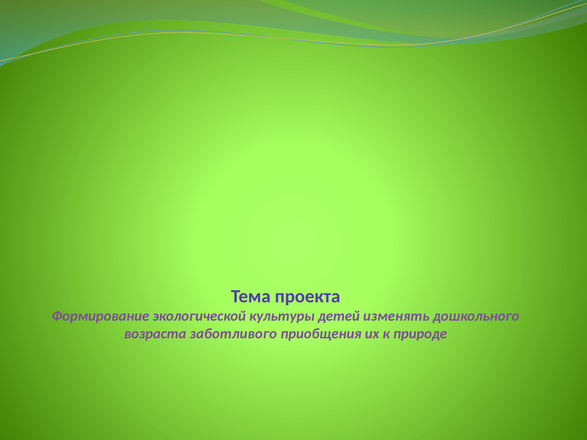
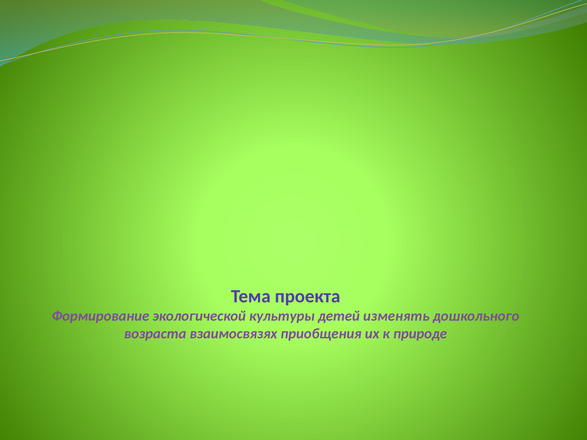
заботливого: заботливого -> взаимосвязях (233, 334)
